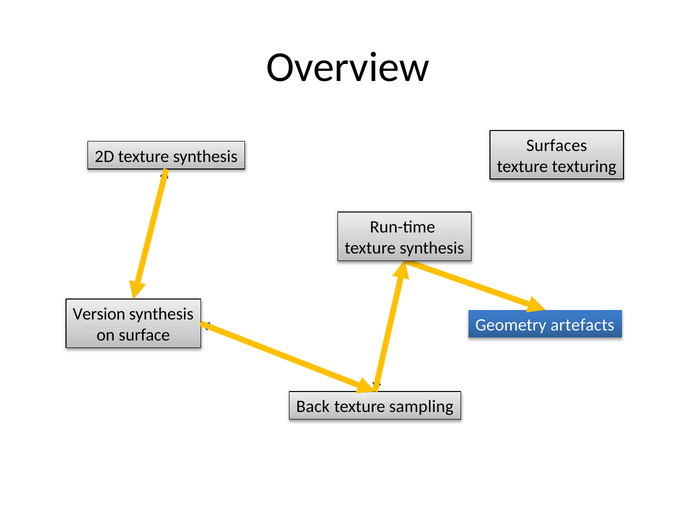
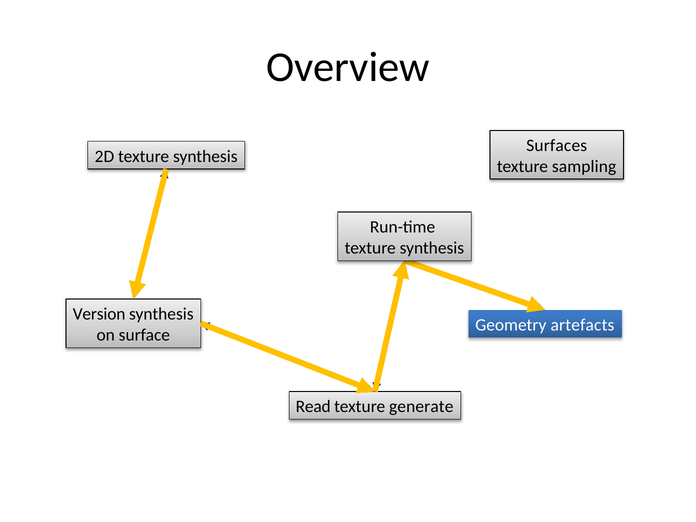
texturing: texturing -> sampling (584, 166)
Back: Back -> Read (313, 407)
sampling: sampling -> generate (421, 407)
